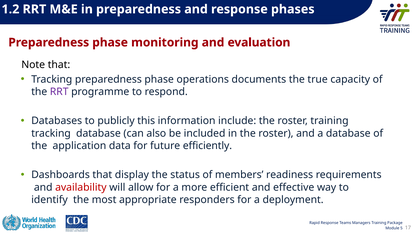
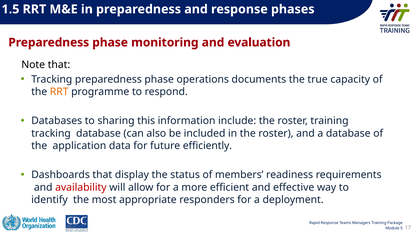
1.2: 1.2 -> 1.5 (10, 9)
RRT colour: purple -> orange (59, 92)
publicly: publicly -> sharing (116, 121)
